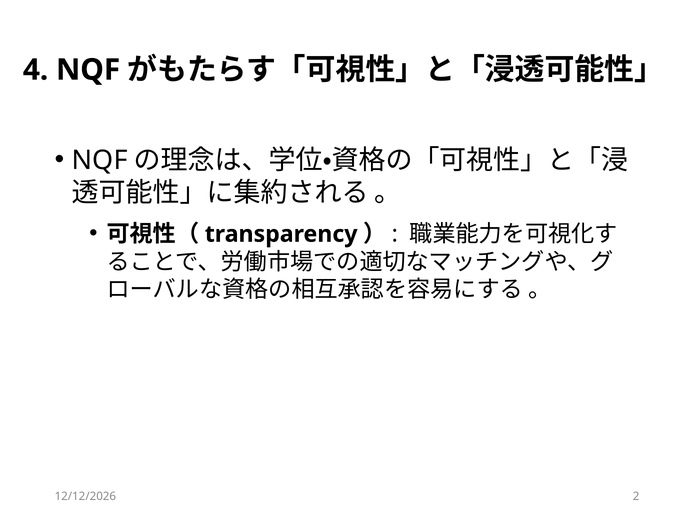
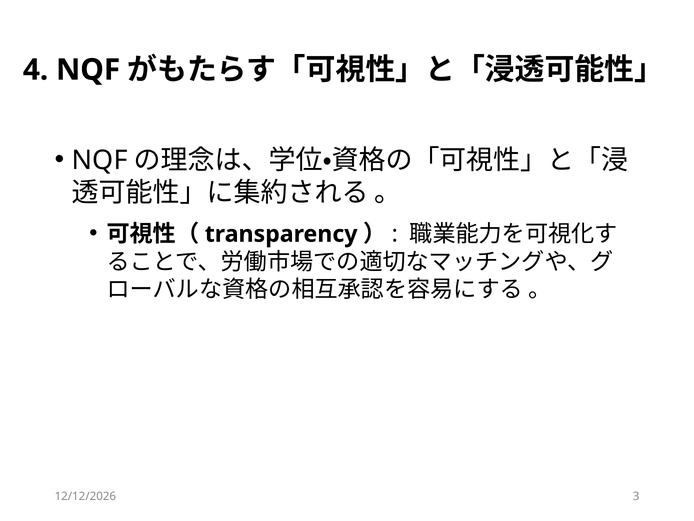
2: 2 -> 3 (636, 496)
